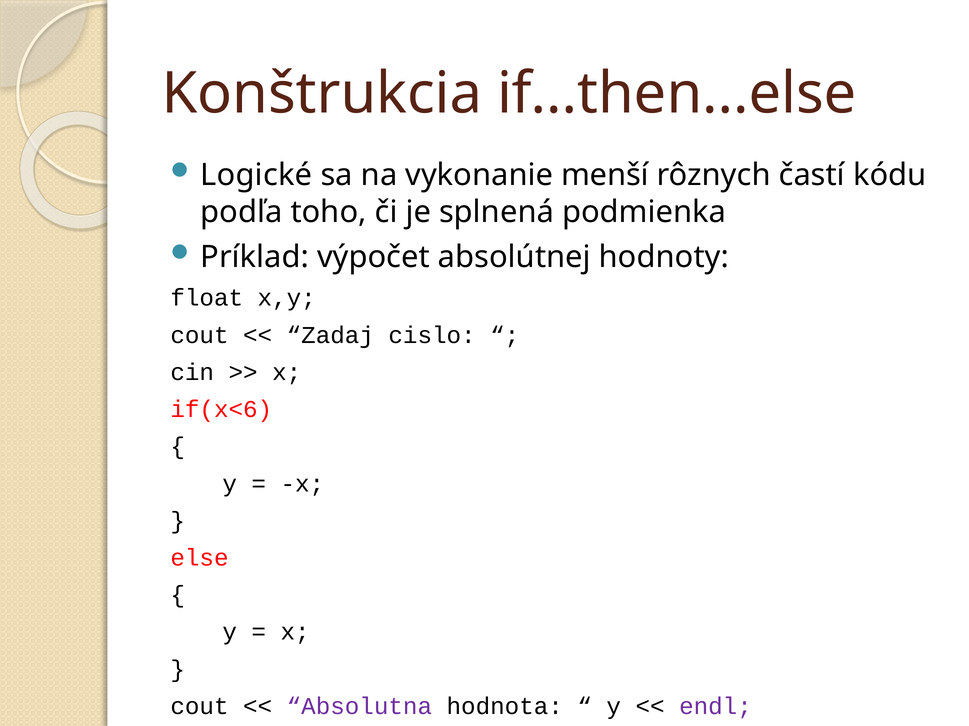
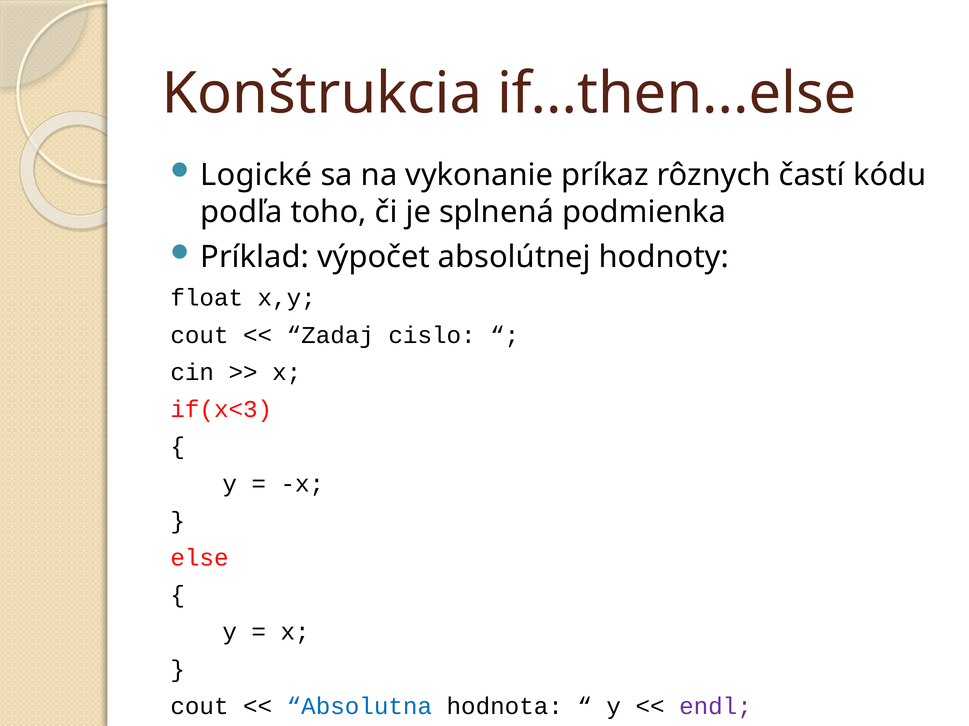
menší: menší -> príkaz (605, 175)
if(x<6: if(x<6 -> if(x<3 (221, 410)
Absolutna colour: purple -> blue (359, 707)
